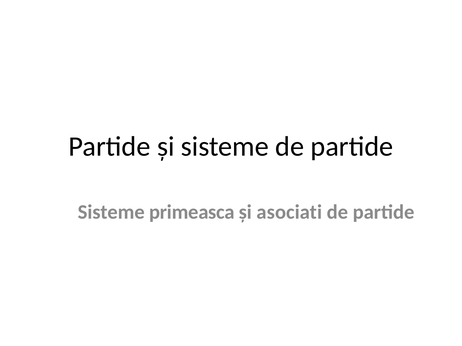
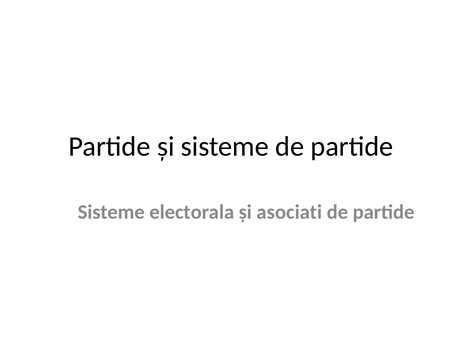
primeasca: primeasca -> electorala (192, 212)
